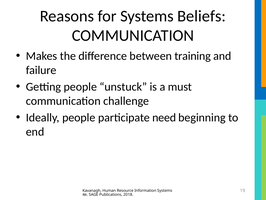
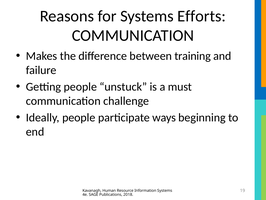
Beliefs: Beliefs -> Efforts (202, 16)
need: need -> ways (164, 117)
